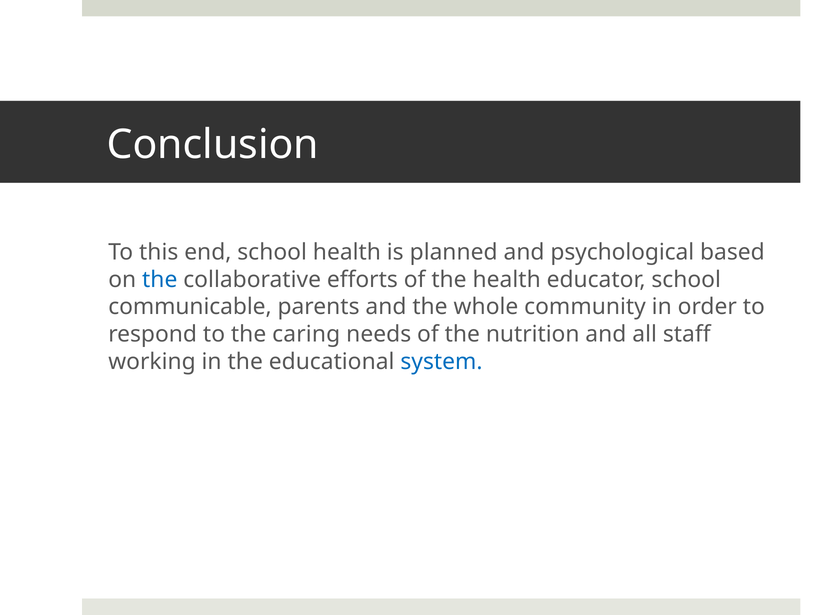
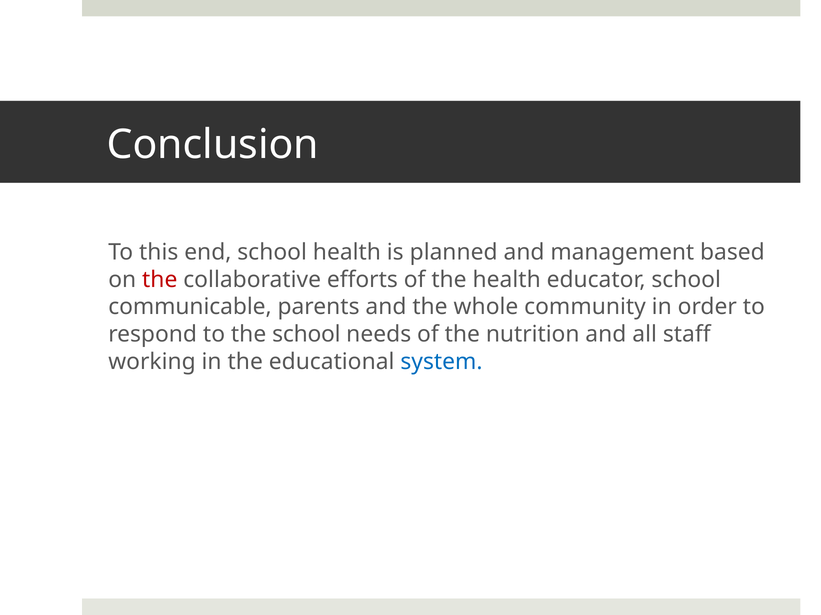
psychological: psychological -> management (622, 252)
the colour: blue -> red (160, 280)
the caring: caring -> school (306, 335)
